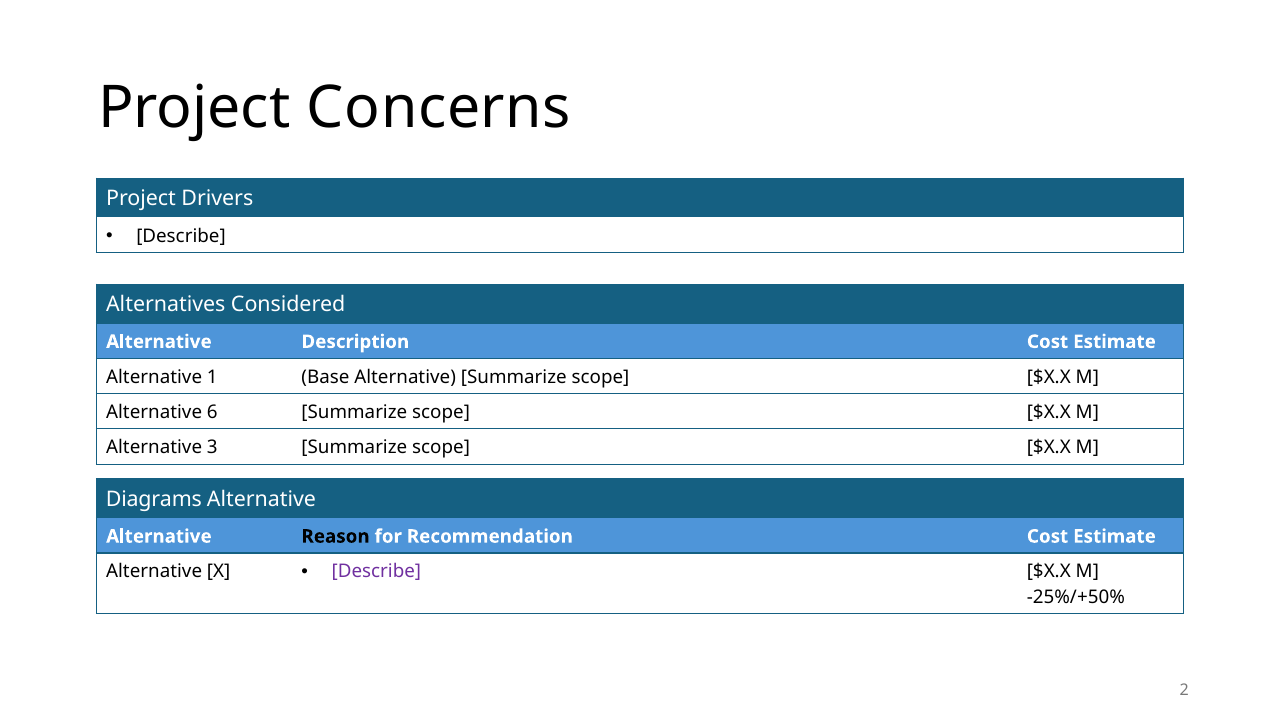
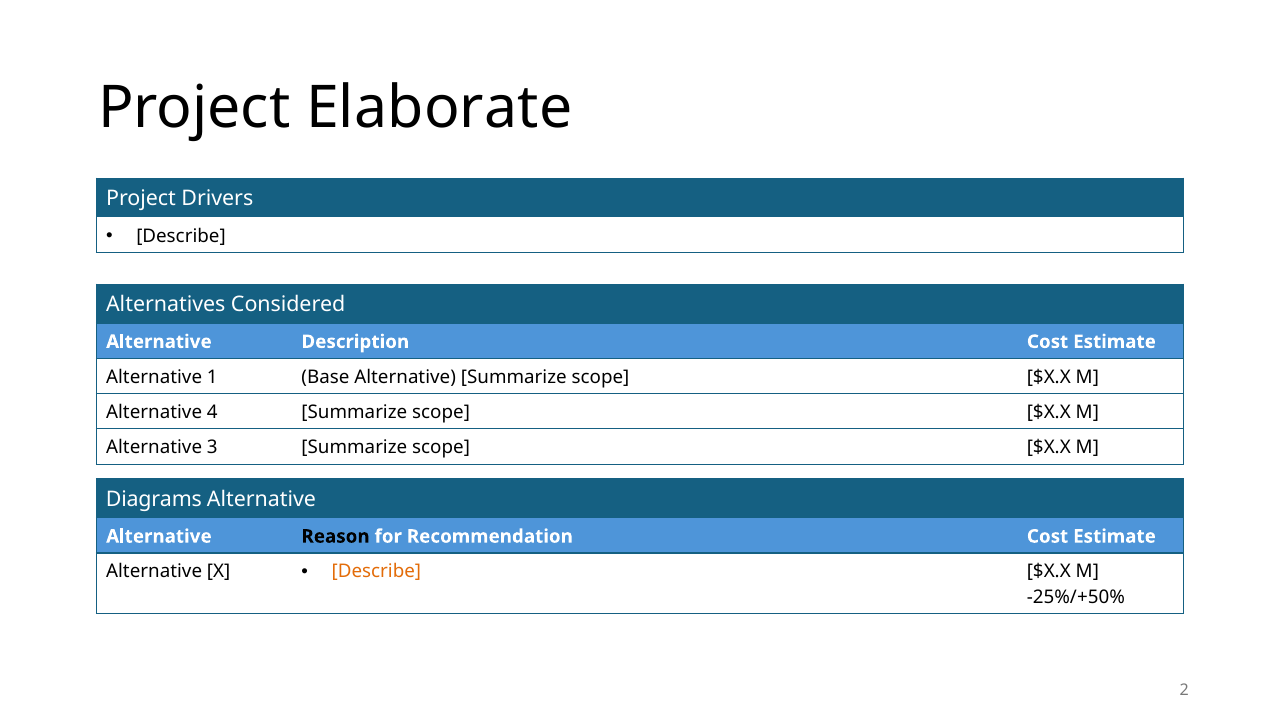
Concerns: Concerns -> Elaborate (439, 108)
6: 6 -> 4 (212, 412)
Describe colour: purple -> orange (376, 572)
